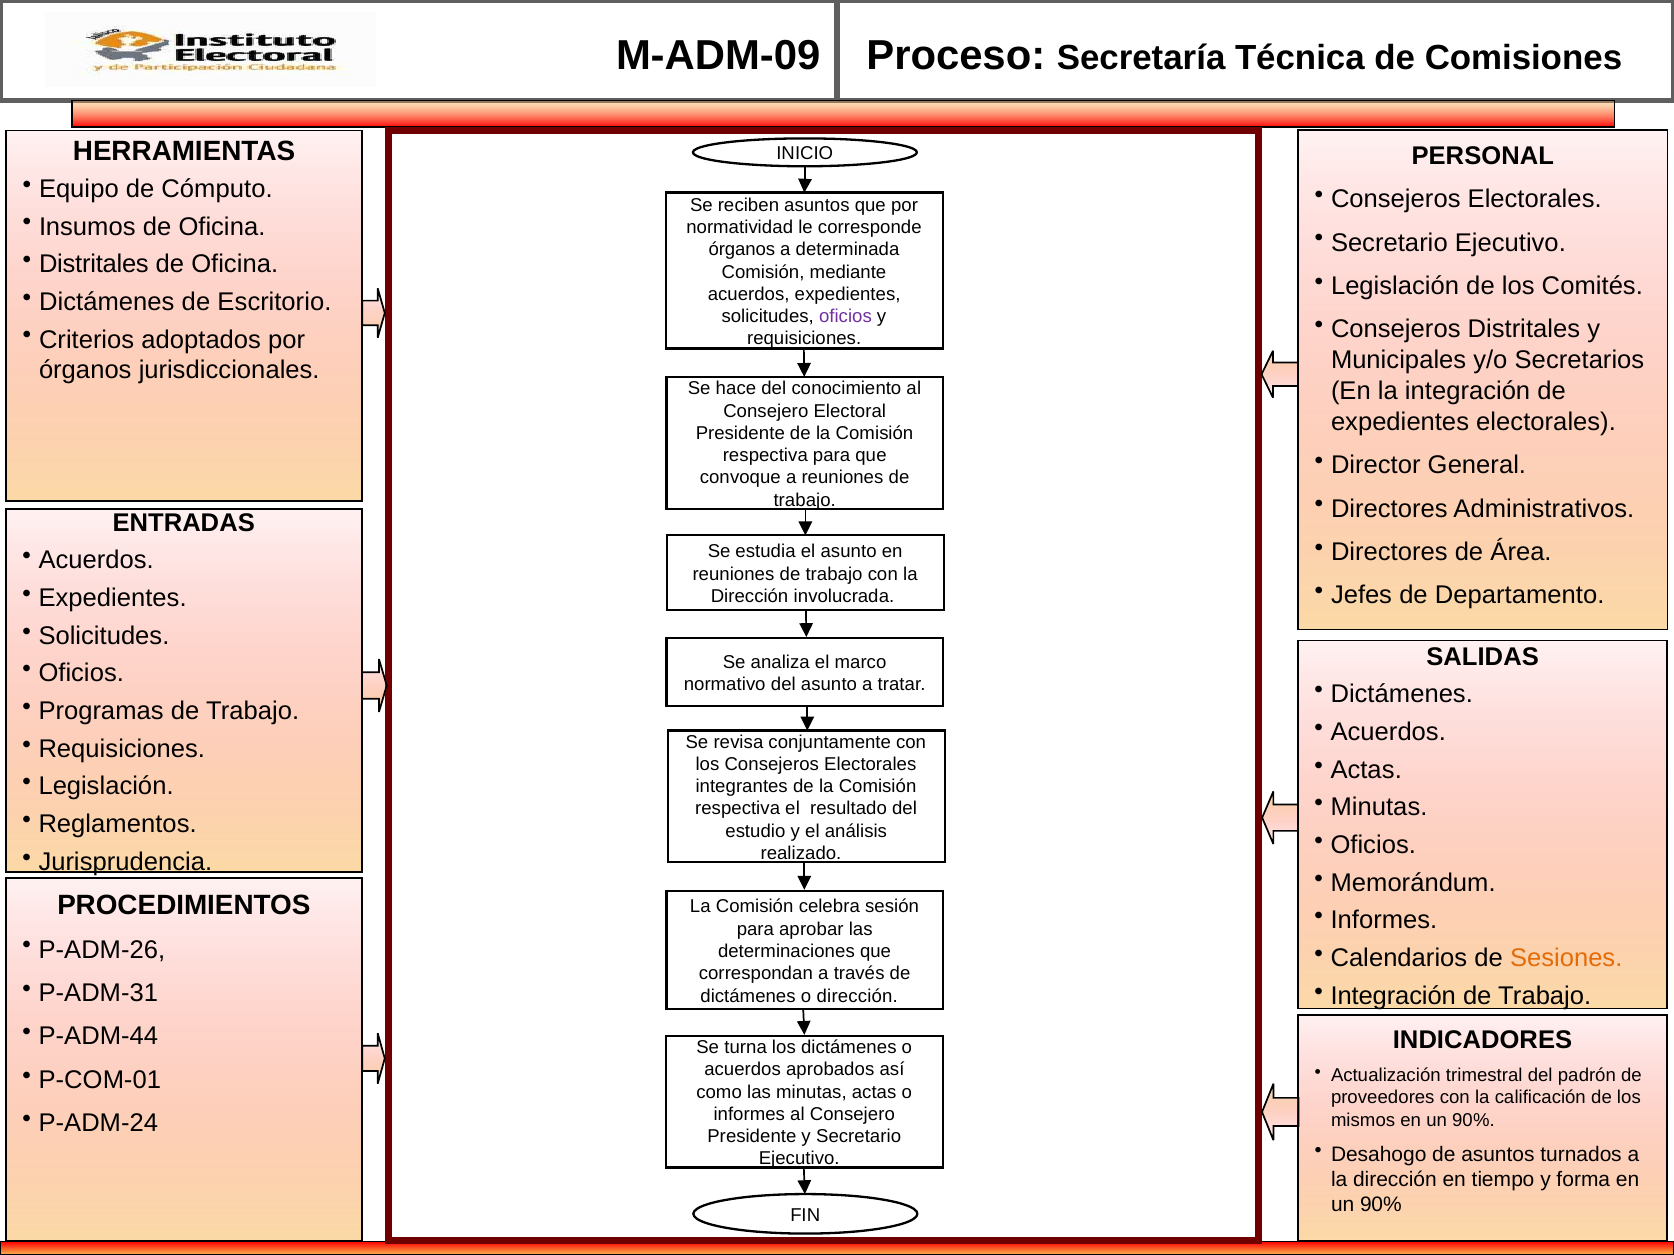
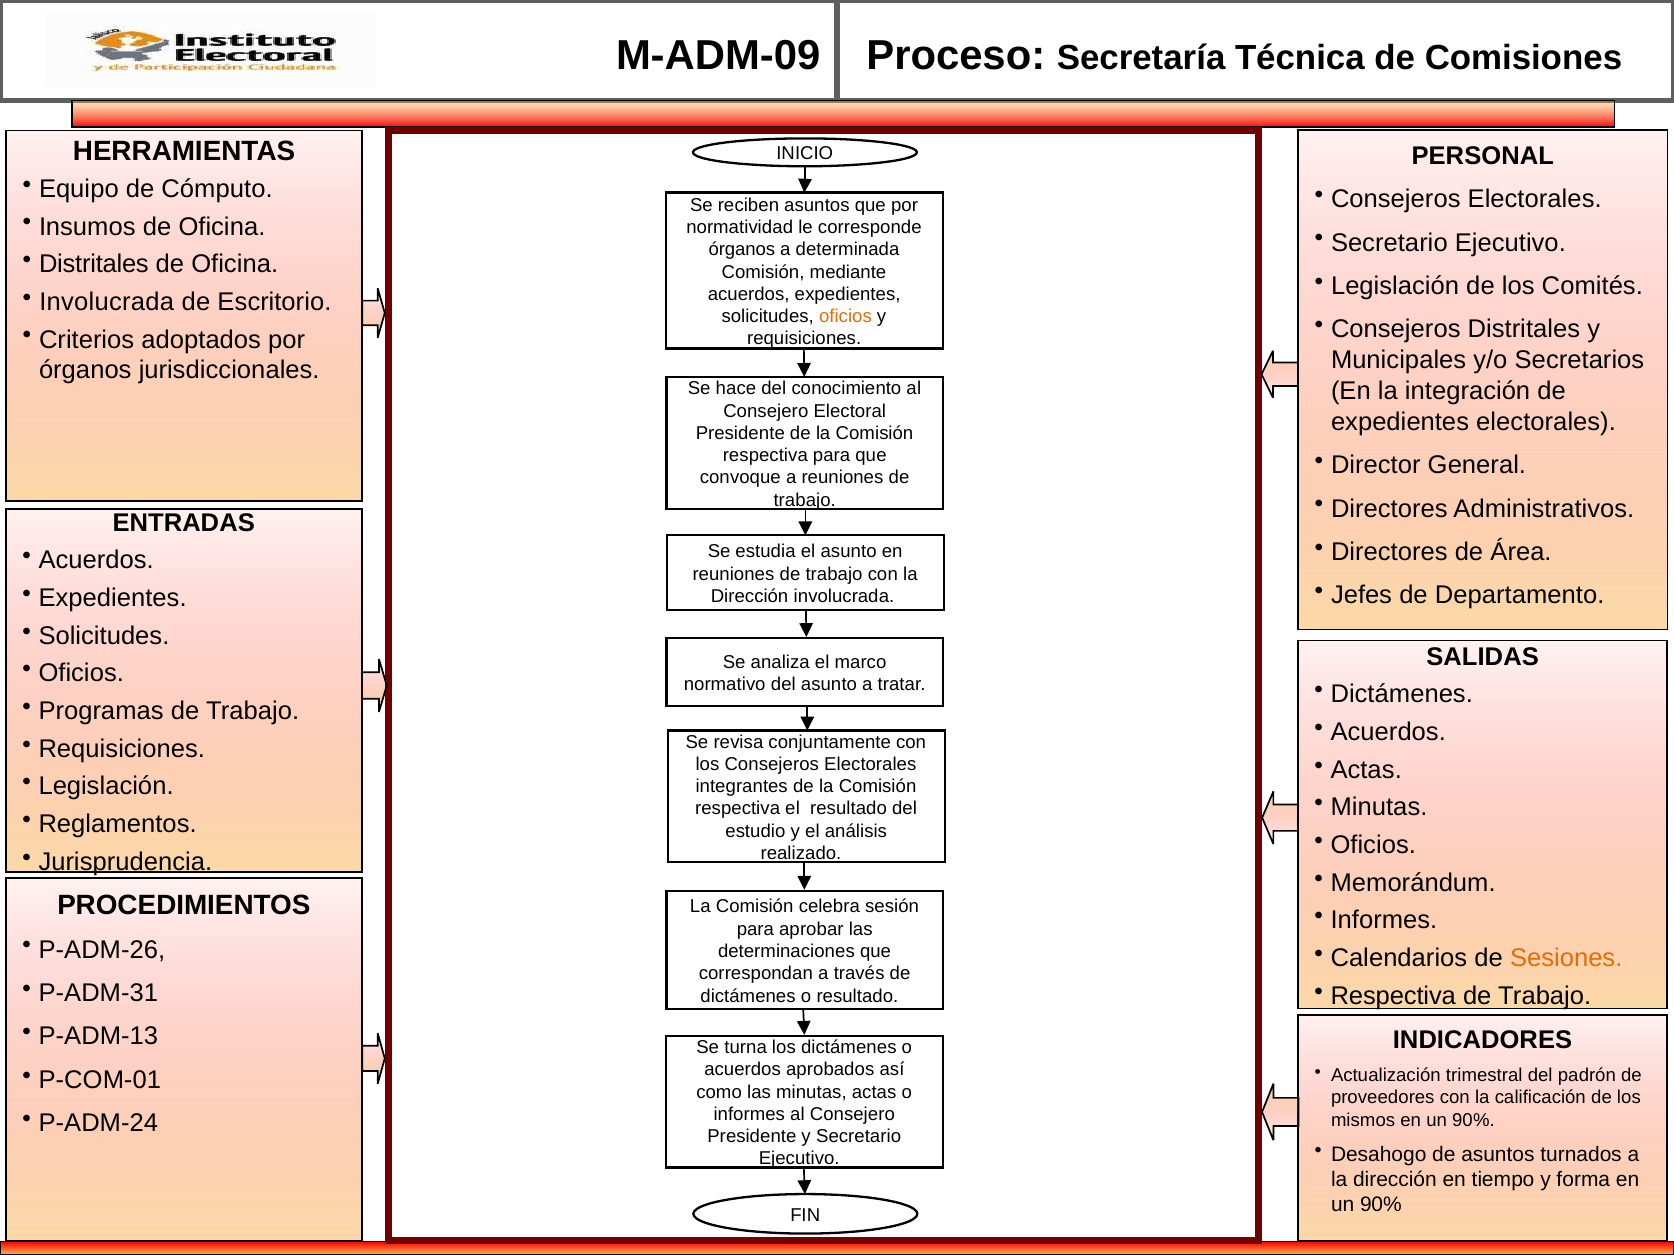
Dictámenes: Dictámenes -> Involucrada (107, 302)
oficios colour: purple -> orange (845, 317)
Integración: Integración -> Respectiva (1393, 996)
o dirección: dirección -> resultado (857, 996)
P-ADM-44: P-ADM-44 -> P-ADM-13 (98, 1037)
